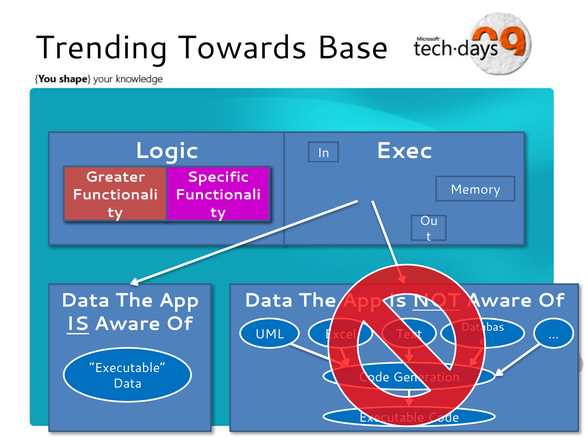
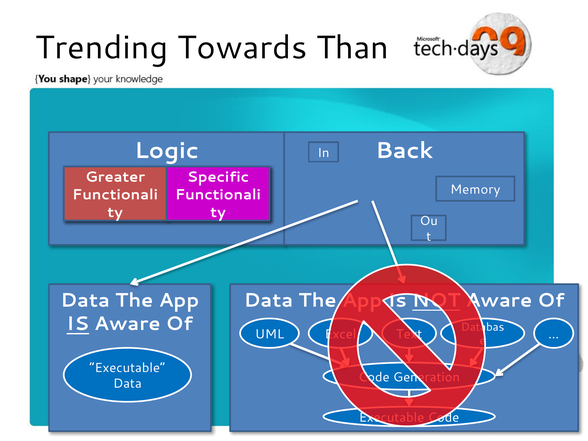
Base: Base -> Than (353, 48)
Exec: Exec -> Back (404, 150)
